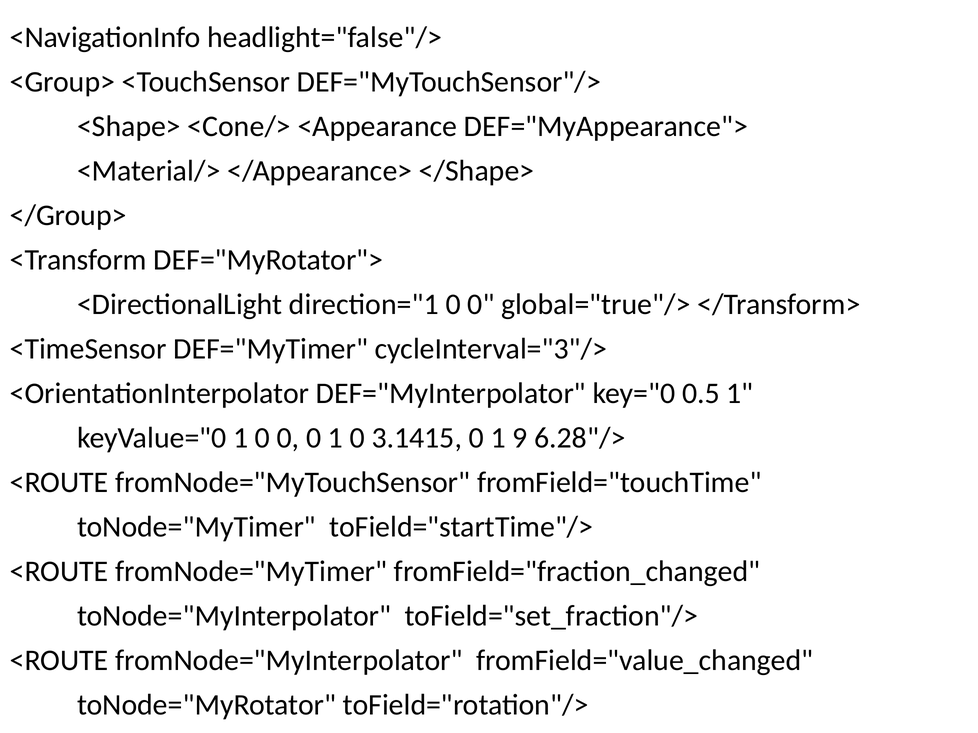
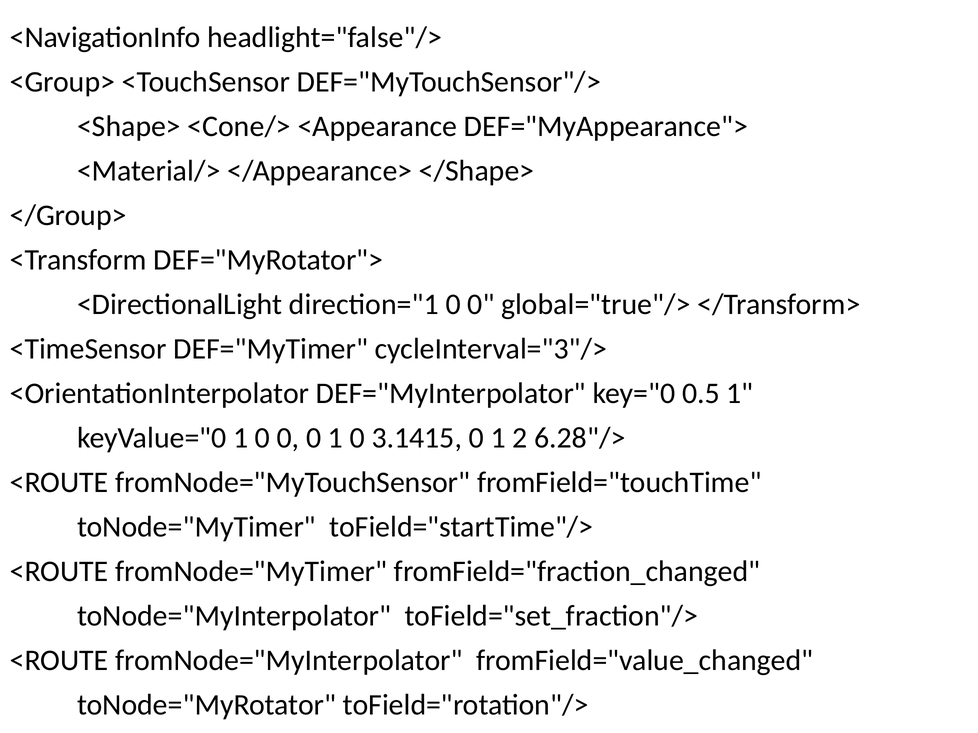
9: 9 -> 2 (520, 438)
